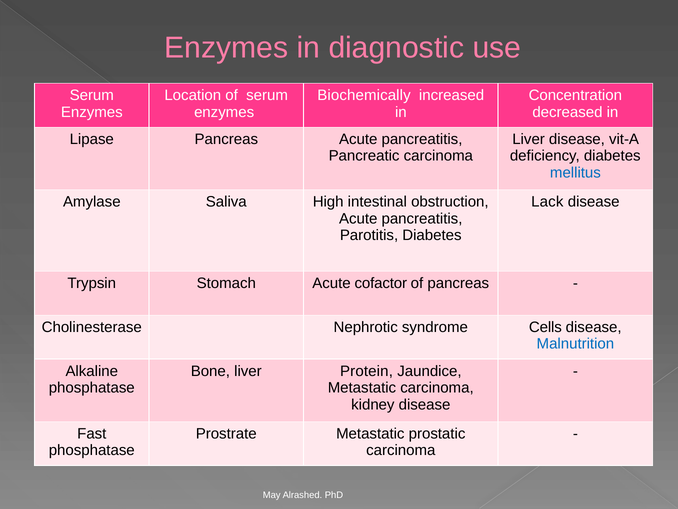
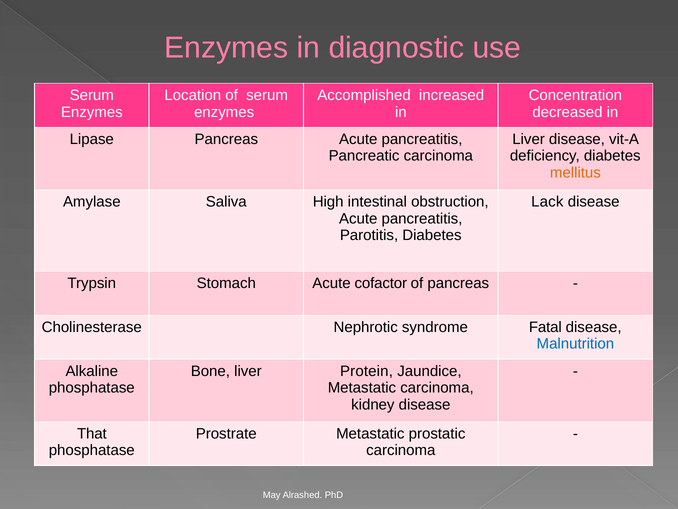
Biochemically: Biochemically -> Accomplished (364, 95)
mellitus colour: blue -> orange (575, 172)
Cells: Cells -> Fatal (545, 327)
Fast: Fast -> That (92, 433)
